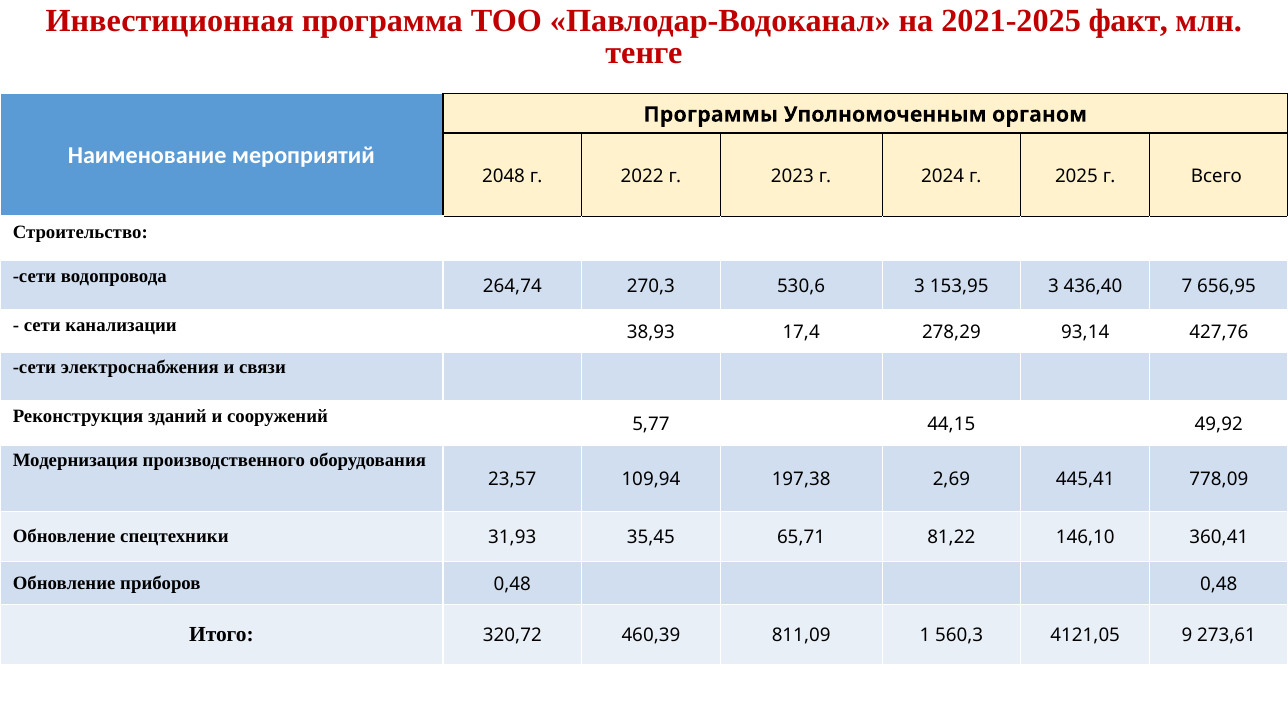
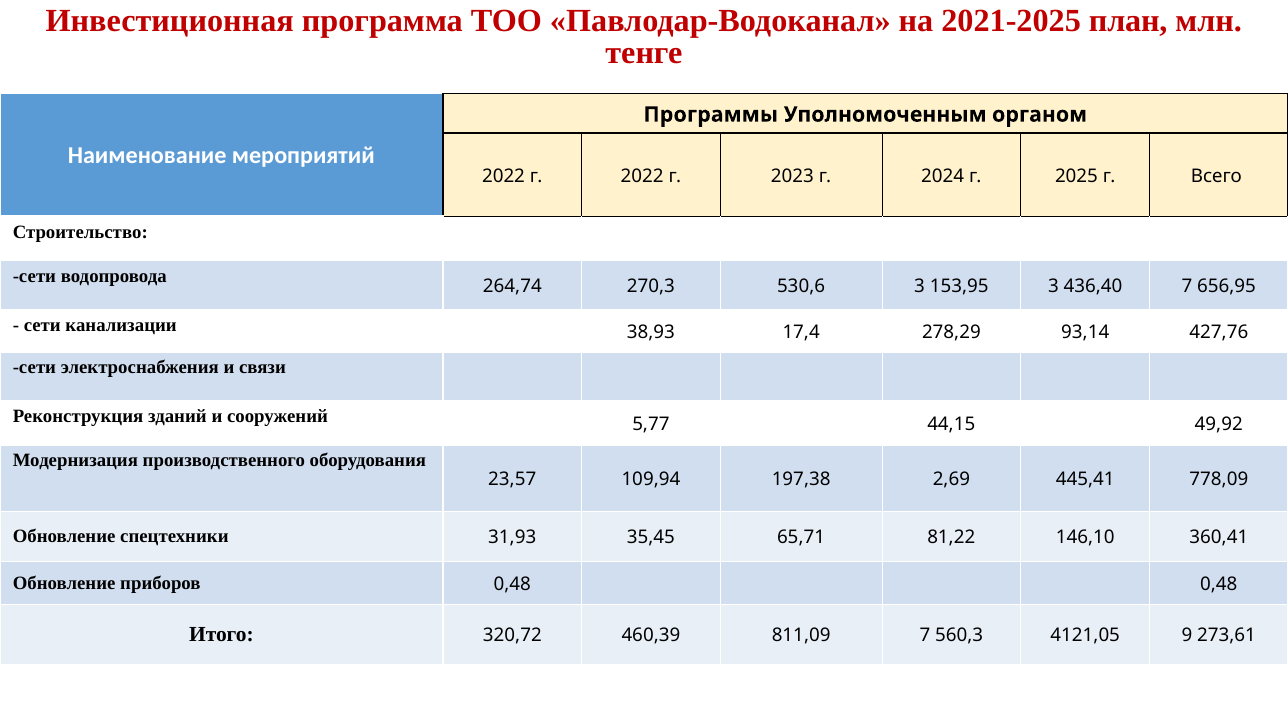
факт: факт -> план (1128, 21)
2048: 2048 -> 2022 (504, 176)
811,09 1: 1 -> 7 (925, 635)
